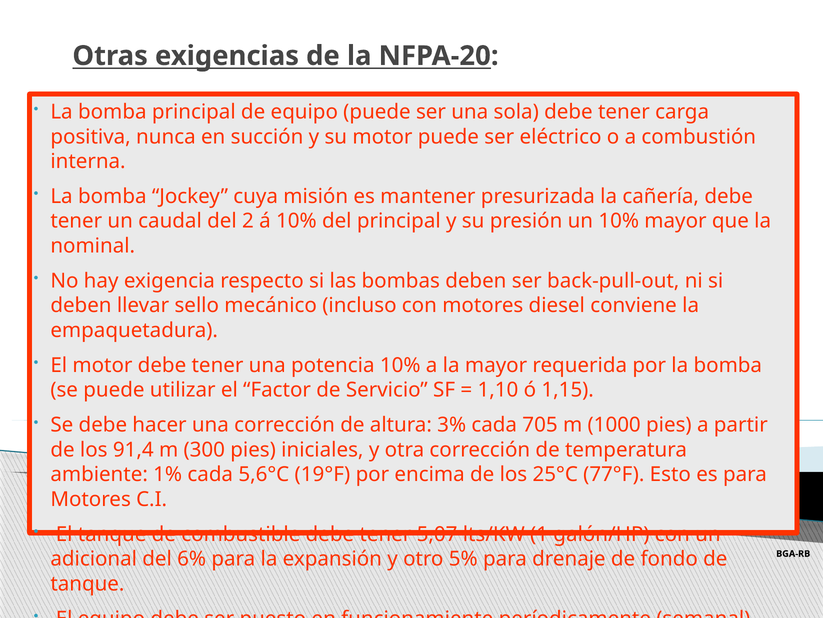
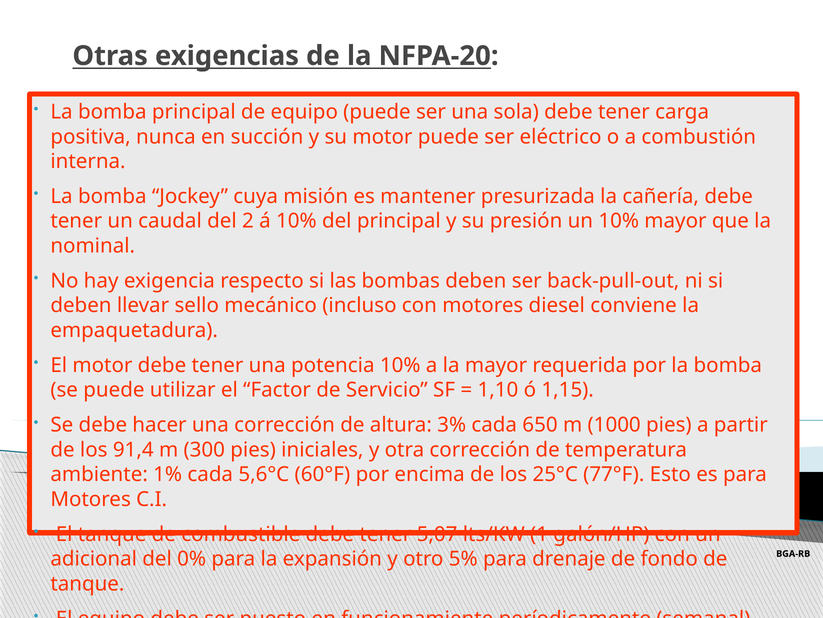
705: 705 -> 650 (540, 425)
19°F: 19°F -> 60°F (322, 474)
6%: 6% -> 0% (192, 558)
